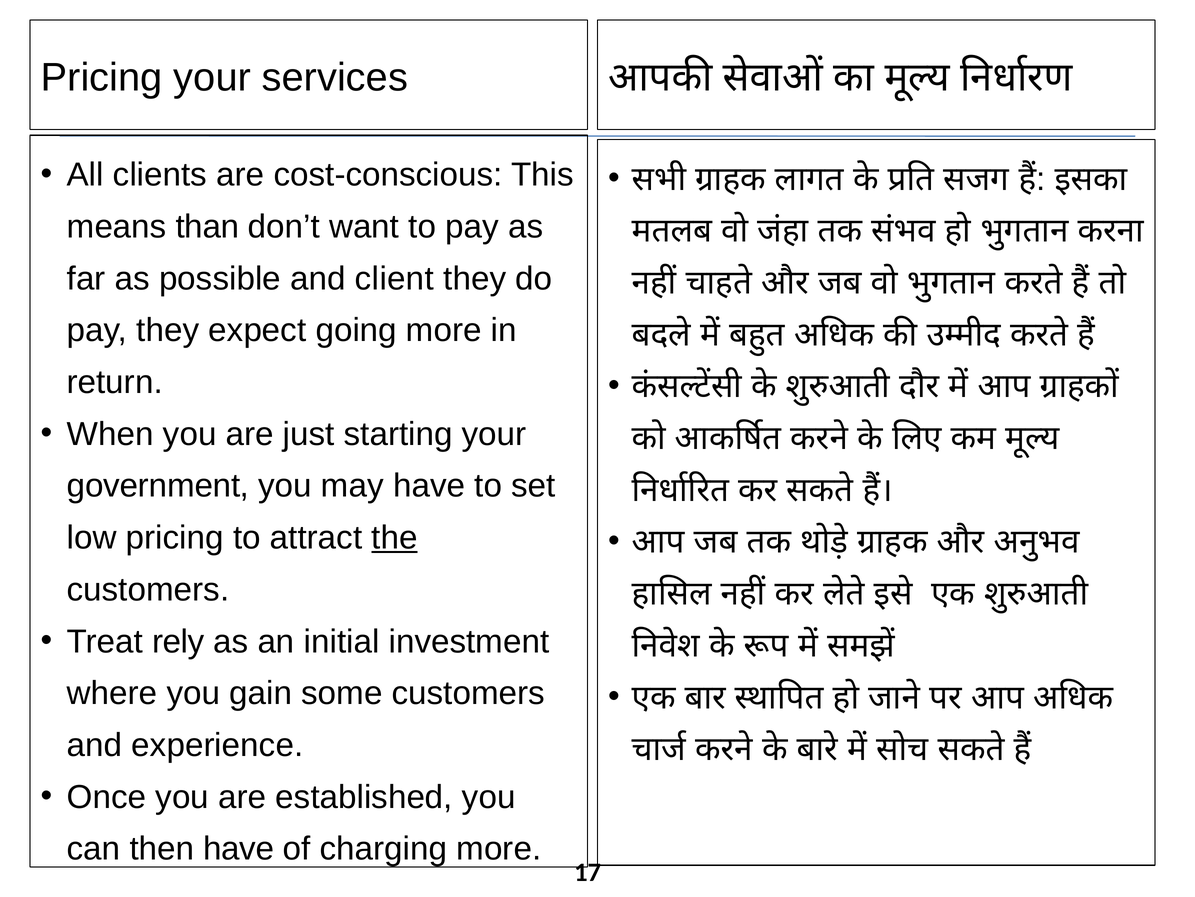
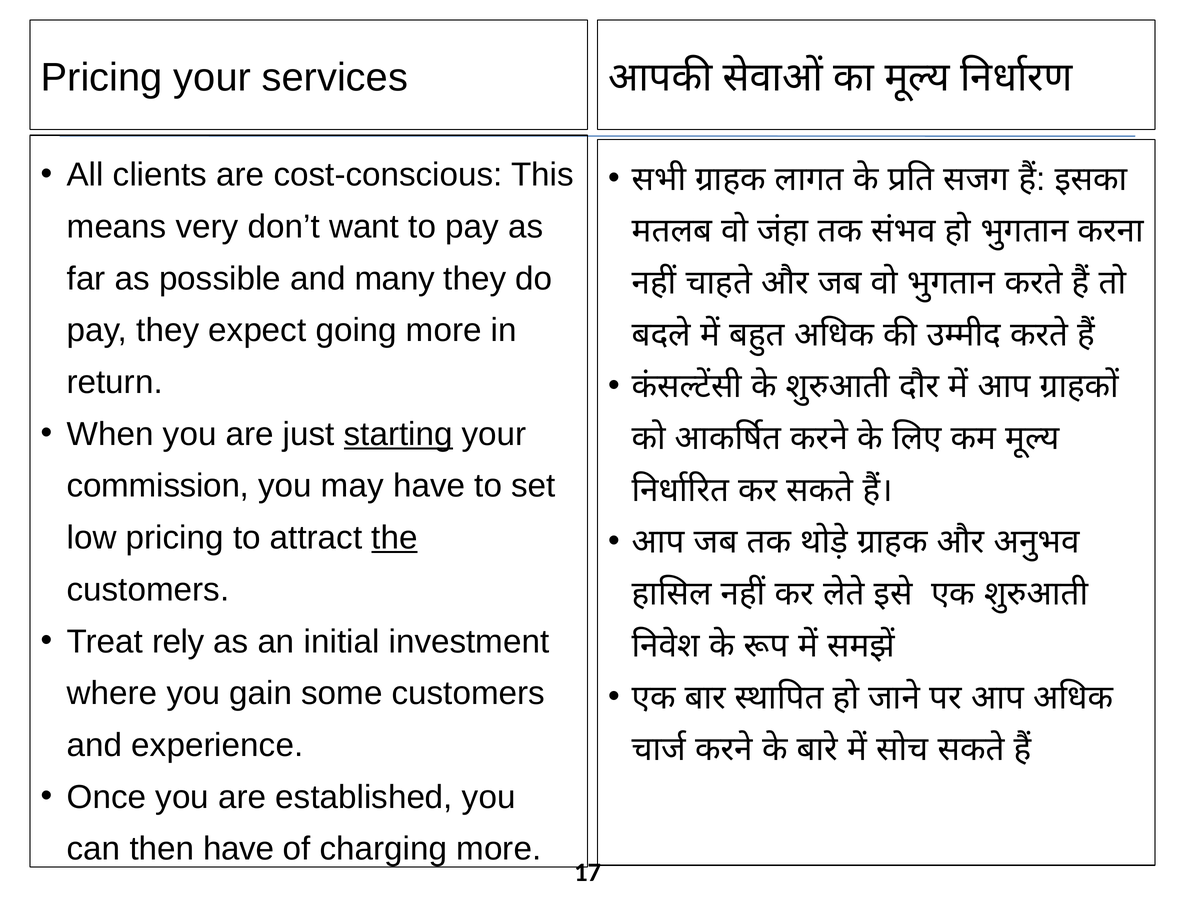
than: than -> very (207, 227)
client: client -> many (395, 278)
starting underline: none -> present (398, 434)
government: government -> commission (158, 486)
